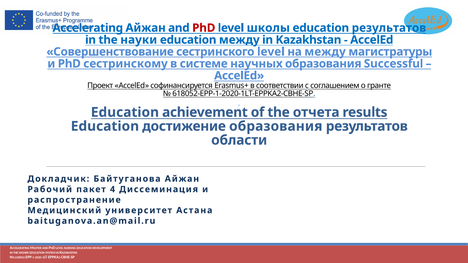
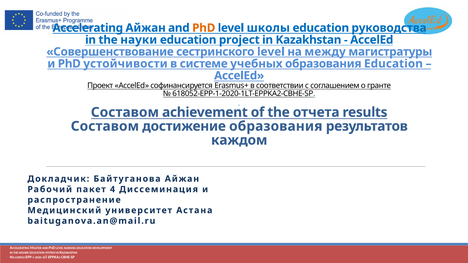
PhD colour: red -> orange (204, 28)
education результатов: результатов -> руководства (389, 28)
education между: между -> project (239, 40)
сестринскому: сестринскому -> устойчивости (125, 64)
научных: научных -> учебных (256, 64)
образования Successful: Successful -> Education (393, 64)
Education: Education -> Составом (125, 112)
Education: Education -> Составом (105, 126)
области: области -> каждом (239, 140)
